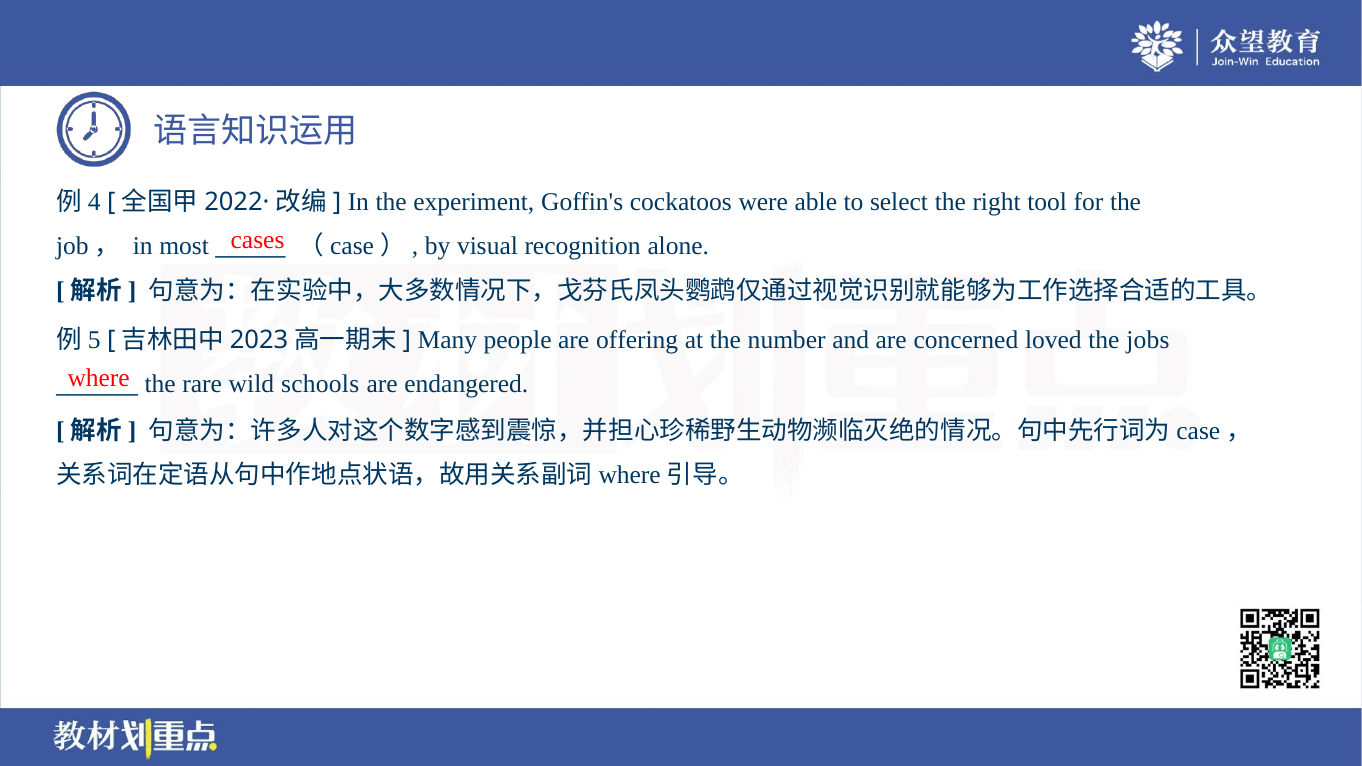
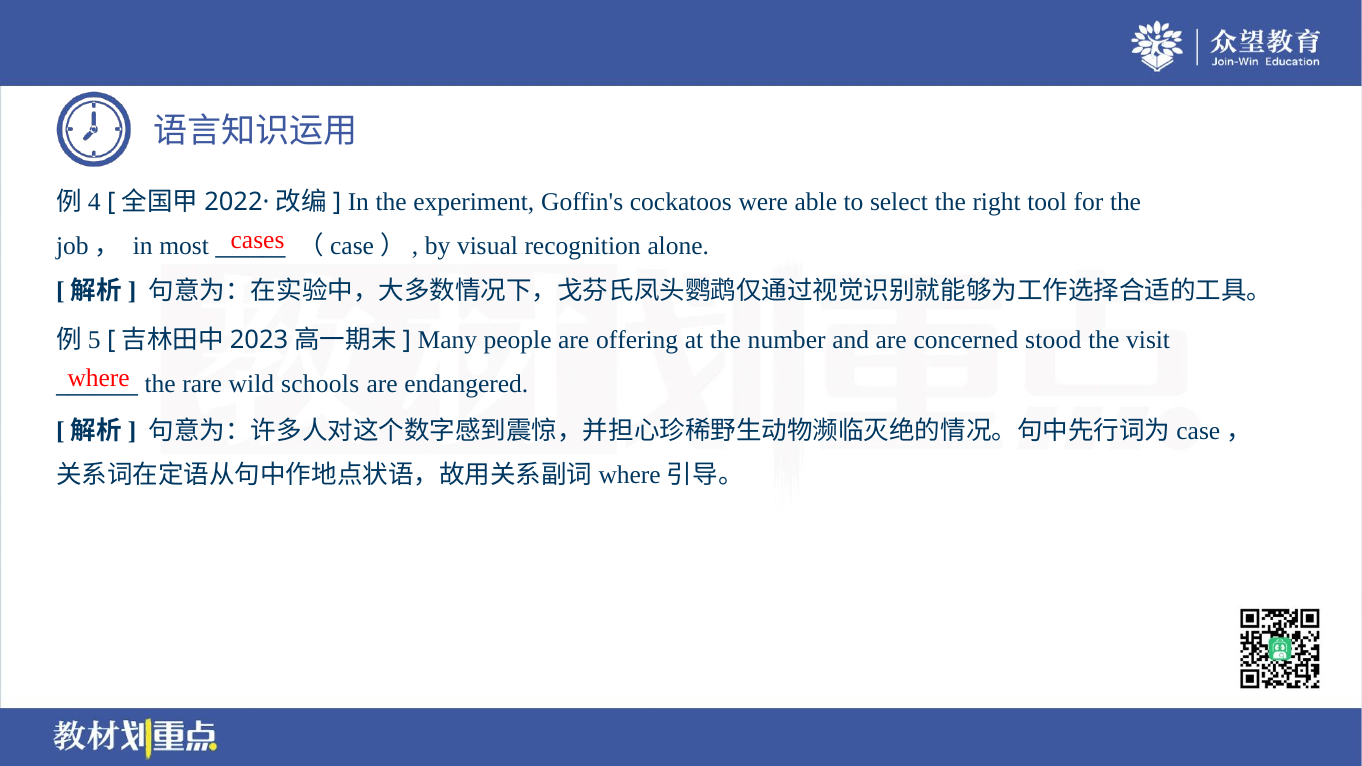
loved: loved -> stood (1053, 340)
jobs: jobs -> visit (1148, 340)
